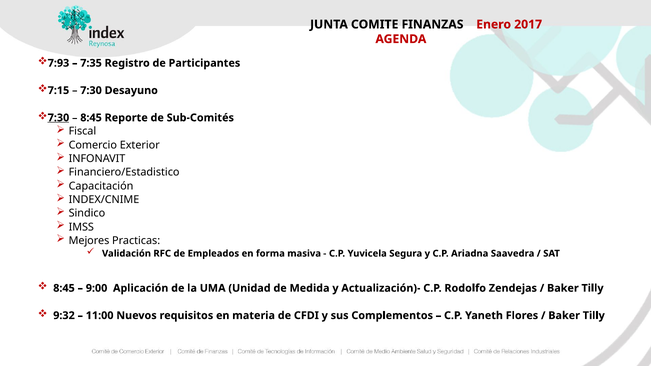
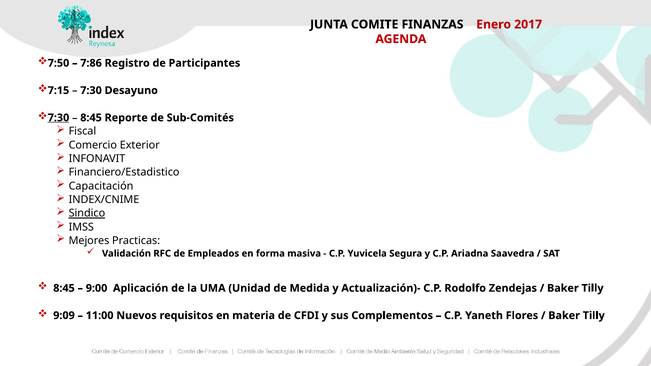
7:93: 7:93 -> 7:50 (58, 63)
7:35: 7:35 -> 7:86 (91, 63)
Sindico underline: none -> present (87, 213)
9:32: 9:32 -> 9:09 (64, 316)
